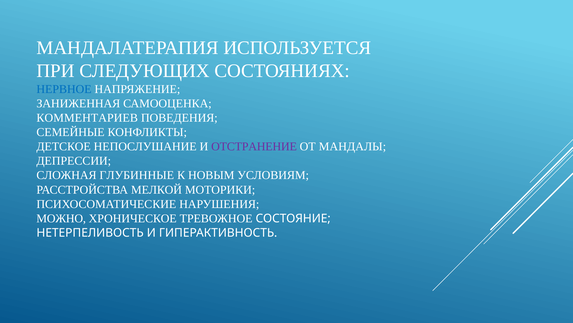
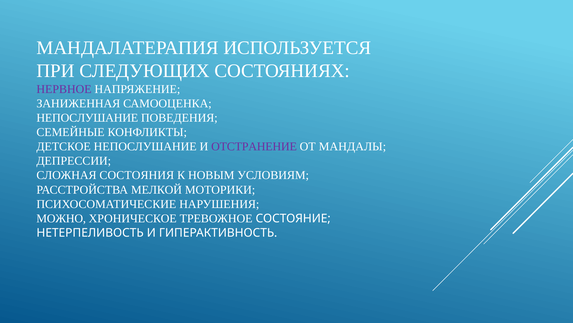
НЕРВНОЕ colour: blue -> purple (64, 89)
КОММЕНТАРИЕВ: КОММЕНТАРИЕВ -> НЕПОСЛУШАНИЕ (87, 118)
ГЛУБИННЫЕ: ГЛУБИННЫЕ -> СОСТОЯНИЯ (137, 175)
